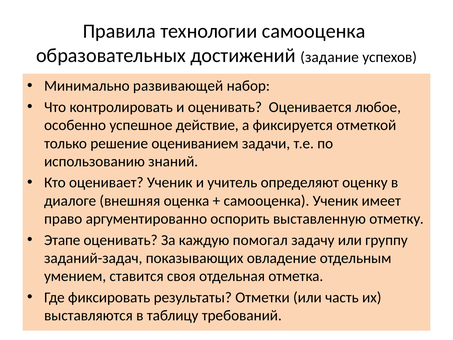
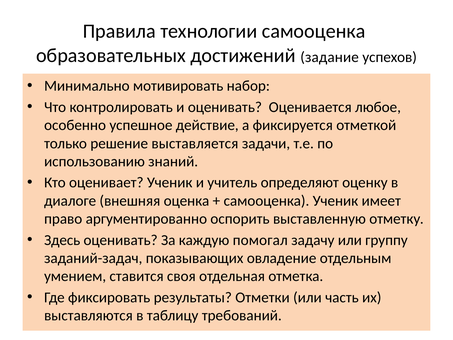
развивающей: развивающей -> мотивировать (178, 86)
оцениванием: оцениванием -> выставляется (195, 143)
Этапе: Этапе -> Здесь (62, 240)
